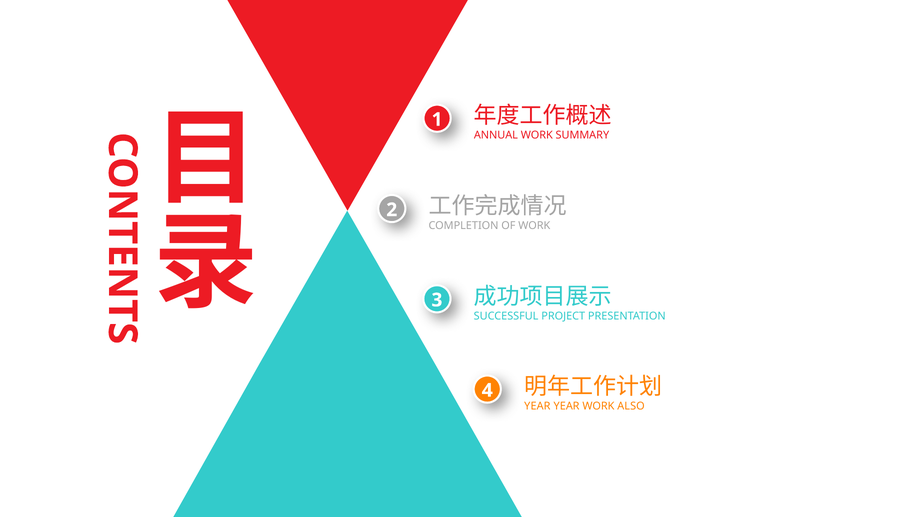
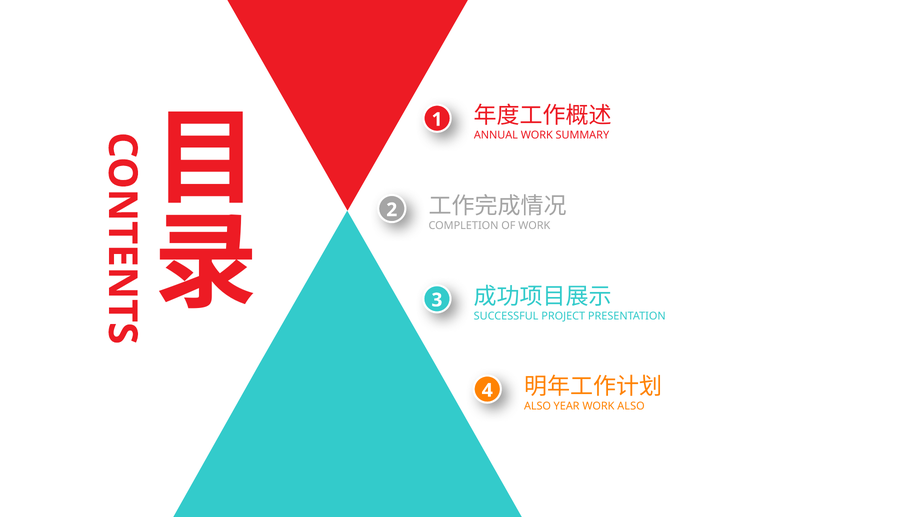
YEAR: YEAR -> ALSO (537, 407)
